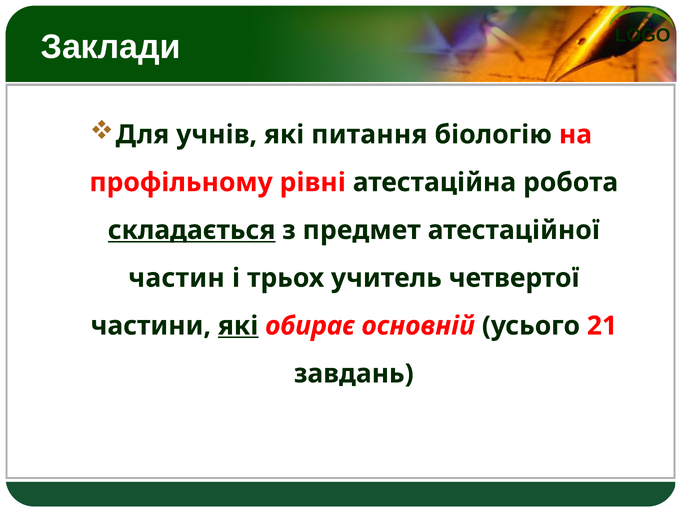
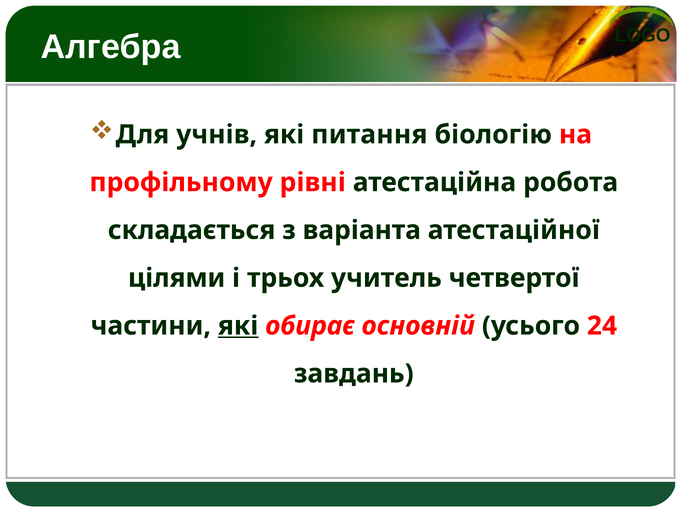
Заклади: Заклади -> Алгебра (111, 47)
складається underline: present -> none (192, 230)
предмет: предмет -> варіанта (362, 230)
частин: частин -> цілями (177, 278)
21: 21 -> 24 (602, 326)
